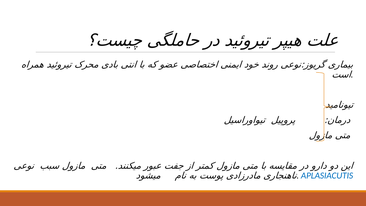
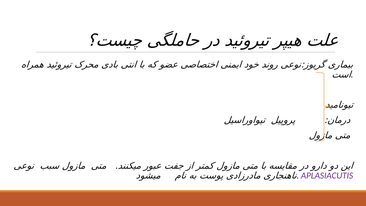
APLASIACUTIS colour: blue -> purple (327, 176)
